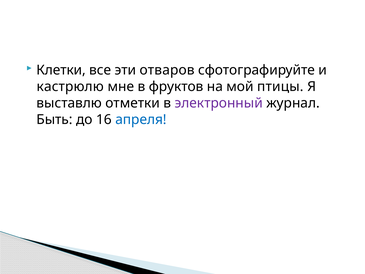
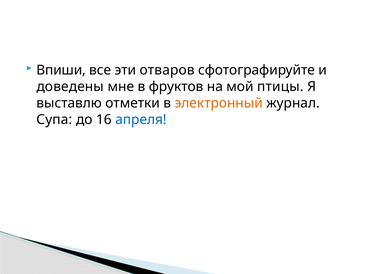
Клетки: Клетки -> Впиши (61, 70)
кастрюлю: кастрюлю -> доведены (70, 87)
электронный colour: purple -> orange (219, 103)
Быть: Быть -> Супа (54, 119)
